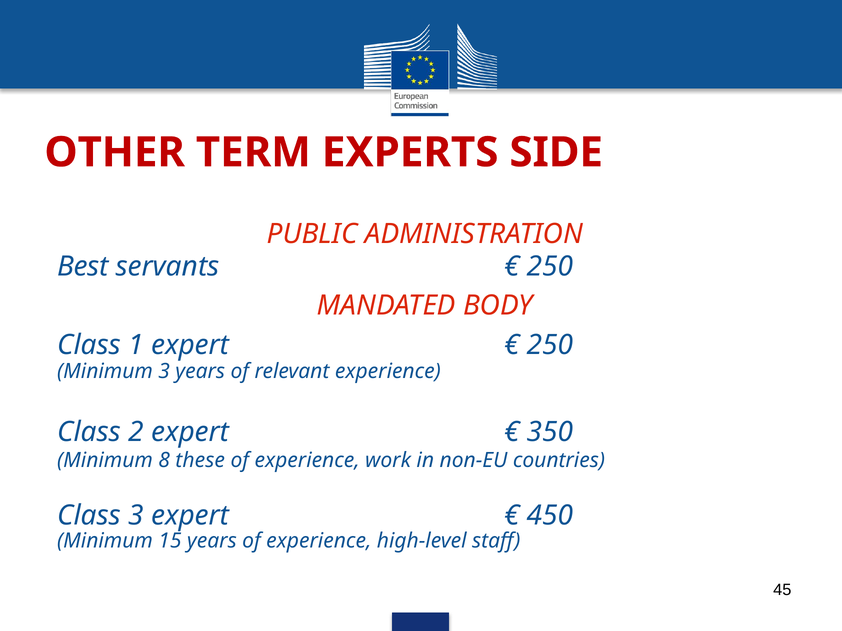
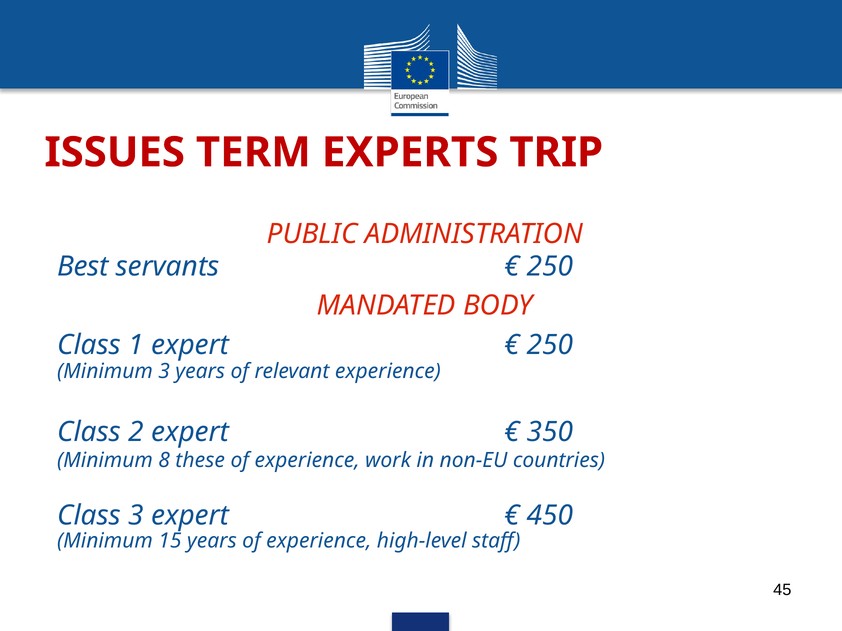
OTHER: OTHER -> ISSUES (115, 153)
SIDE: SIDE -> TRIP (556, 153)
